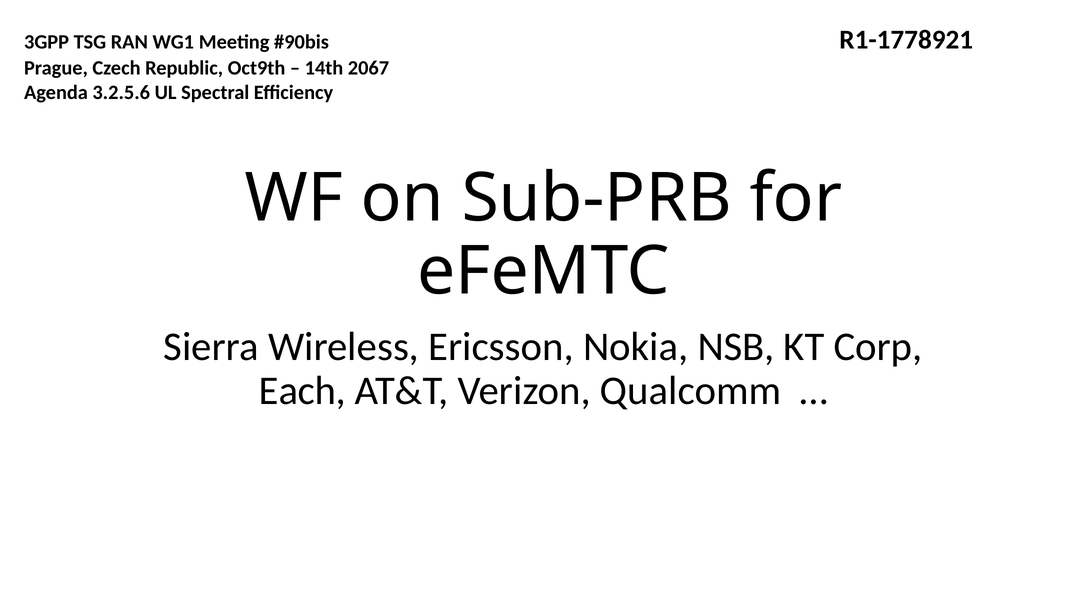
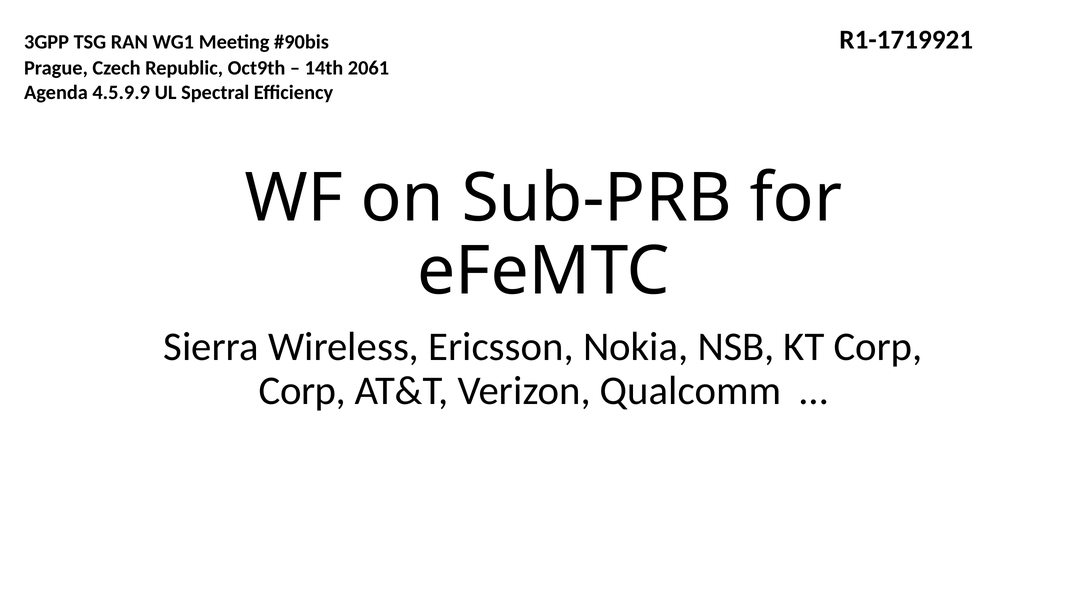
R1-1778921: R1-1778921 -> R1-1719921 (906, 40)
2067: 2067 -> 2061 (368, 68)
3.2.5.6: 3.2.5.6 -> 4.5.9.9 (121, 92)
Each: Each -> Corp (302, 391)
